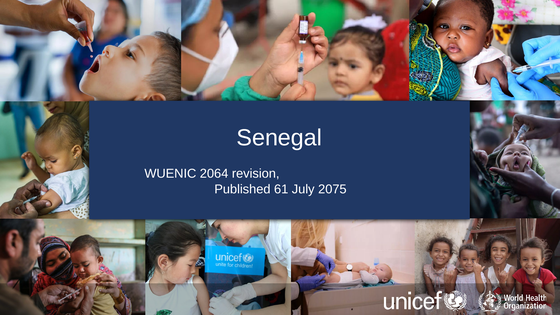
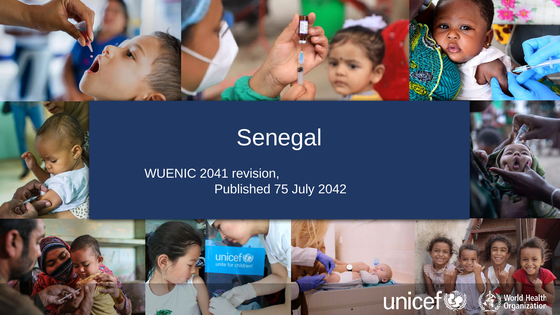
2064: 2064 -> 2041 (214, 174)
61: 61 -> 75 (281, 189)
2075: 2075 -> 2042 (332, 189)
